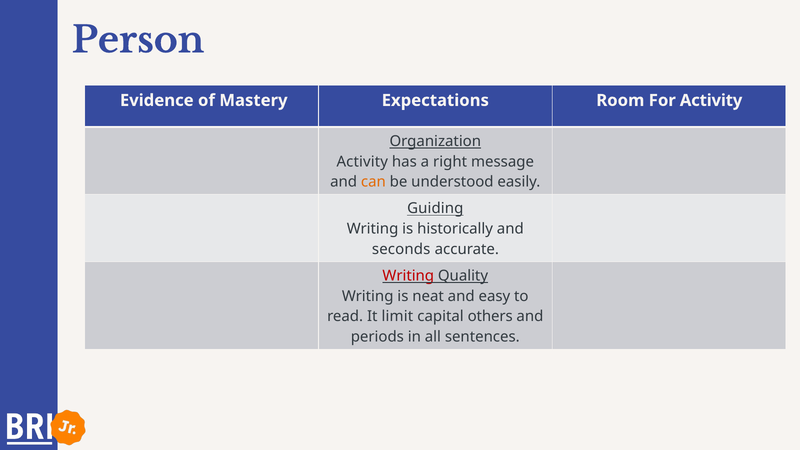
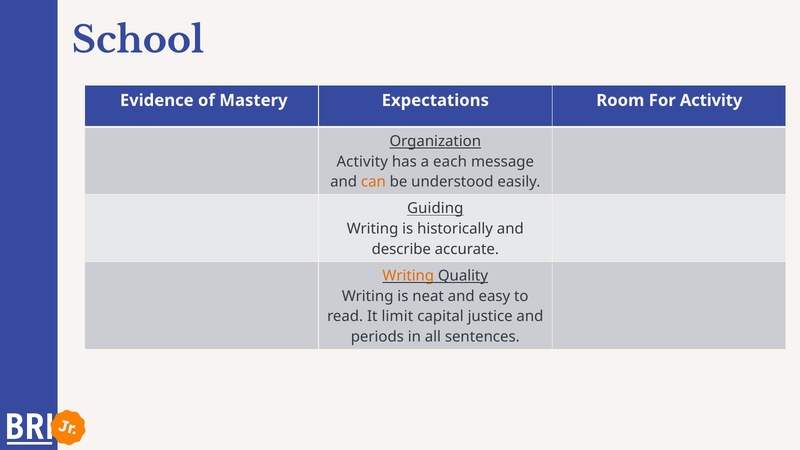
Person: Person -> School (138, 40)
right: right -> each (450, 162)
seconds: seconds -> describe (401, 249)
Writing colour: red -> orange (408, 276)
others: others -> justice (490, 316)
